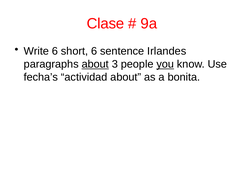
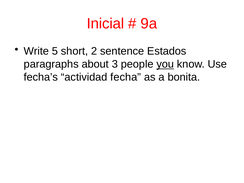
Clase: Clase -> Inicial (105, 24)
Write 6: 6 -> 5 (55, 51)
short 6: 6 -> 2 (94, 51)
Irlandes: Irlandes -> Estados (167, 51)
about underline: present -> none (95, 64)
actividad about: about -> fecha (126, 77)
